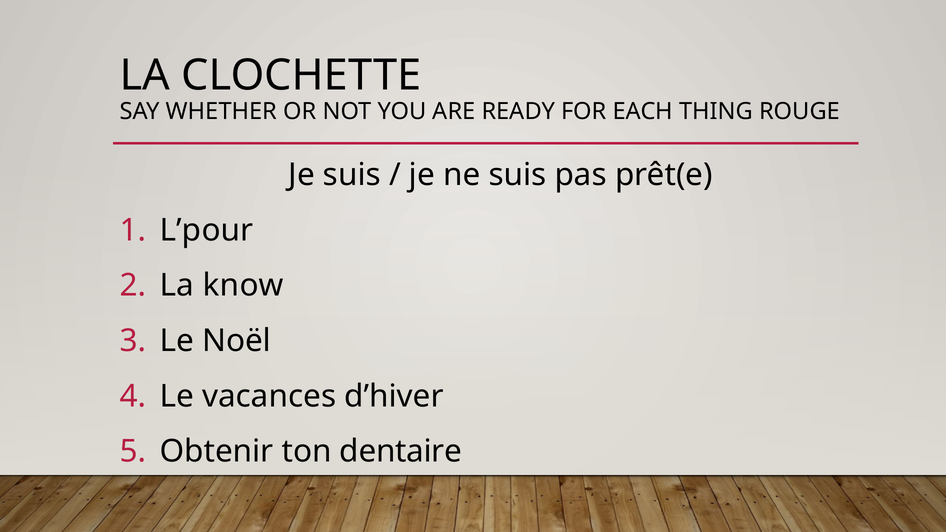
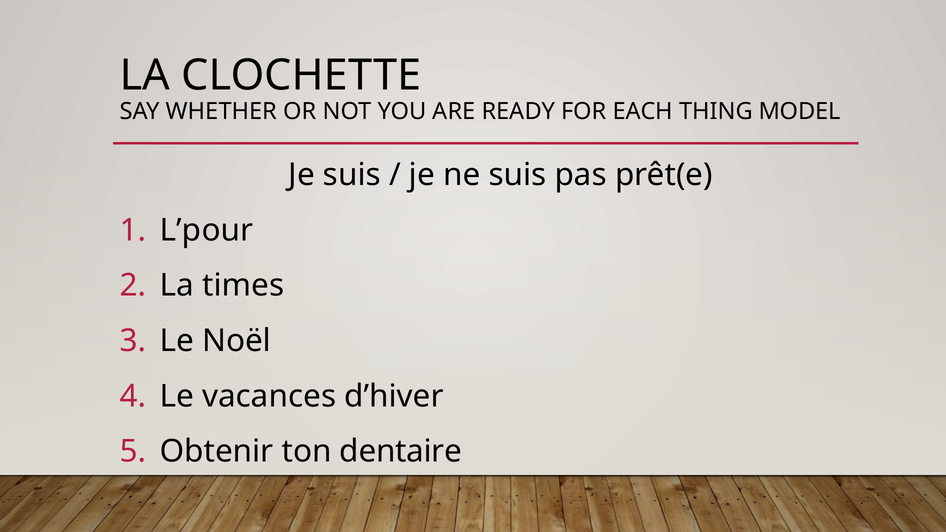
ROUGE: ROUGE -> MODEL (800, 112)
know: know -> times (243, 286)
